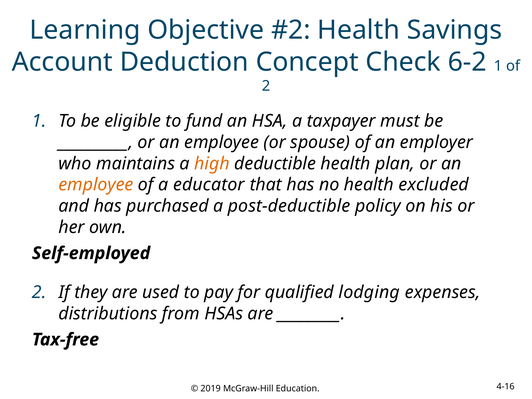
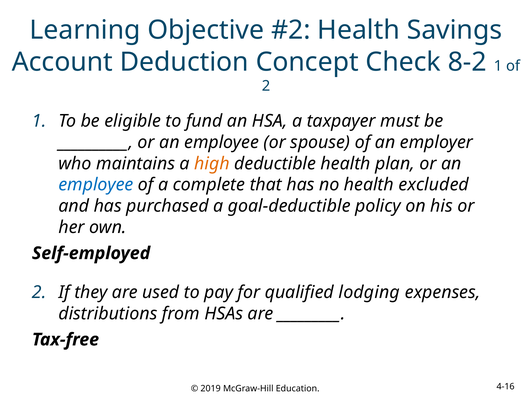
6-2: 6-2 -> 8-2 (467, 62)
employee colour: orange -> blue (96, 185)
educator: educator -> complete (209, 185)
post-deductible: post-deductible -> goal-deductible (289, 206)
